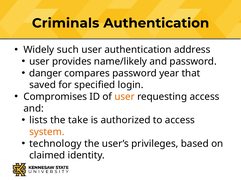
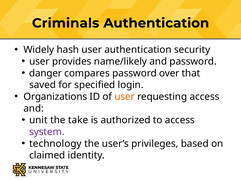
such: such -> hash (68, 50)
address: address -> security (192, 50)
year: year -> over (169, 74)
Compromises: Compromises -> Organizations (55, 97)
lists: lists -> unit (38, 121)
system colour: orange -> purple (47, 132)
